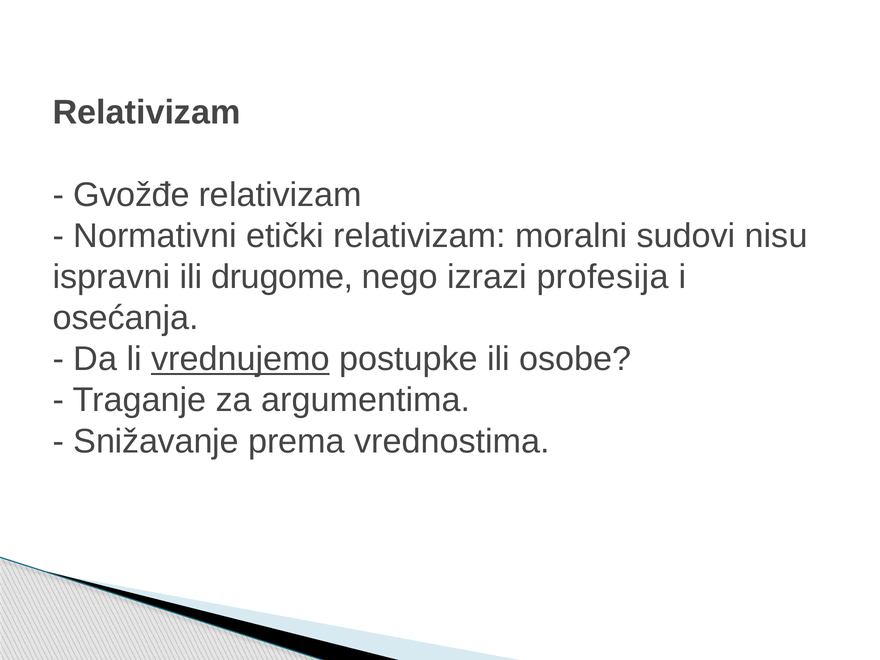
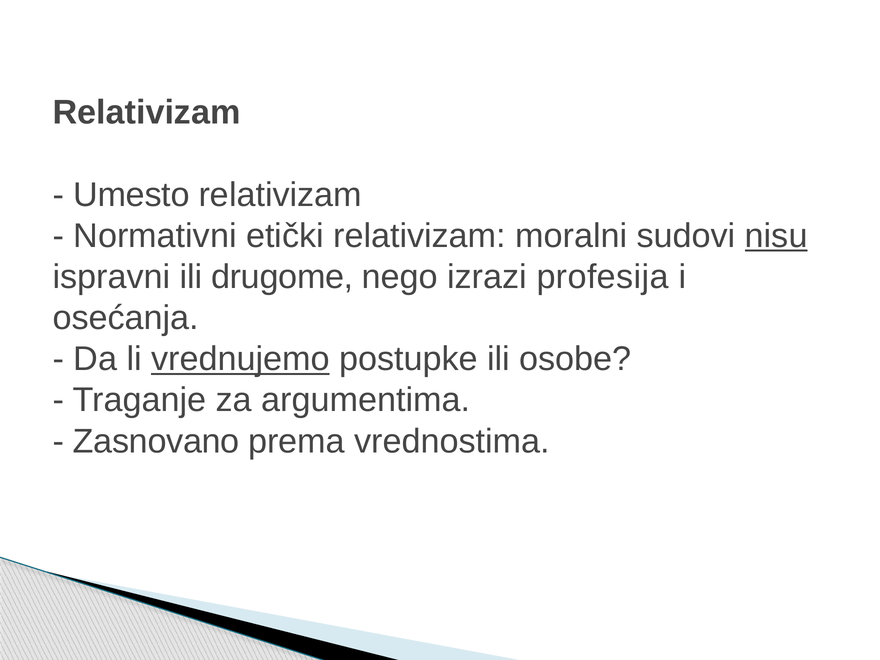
Gvožđe: Gvožđe -> Umesto (131, 195)
nisu underline: none -> present (776, 236)
Snižavanje: Snižavanje -> Zasnovano (156, 441)
